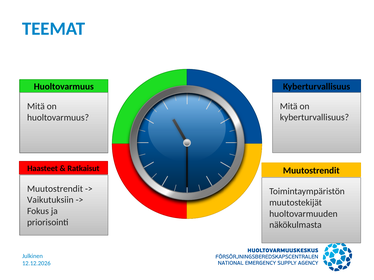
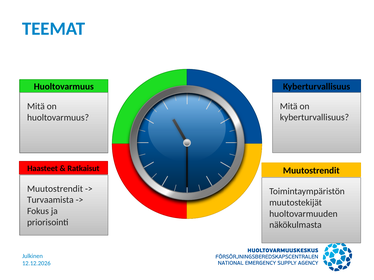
Vaikutuksiin: Vaikutuksiin -> Turvaamista (50, 200)
